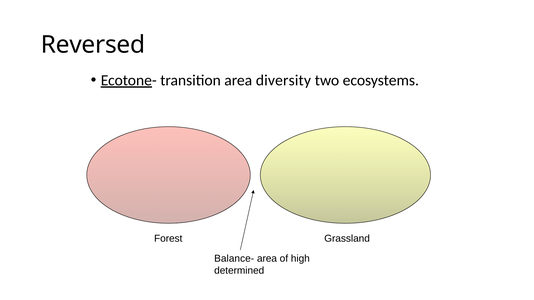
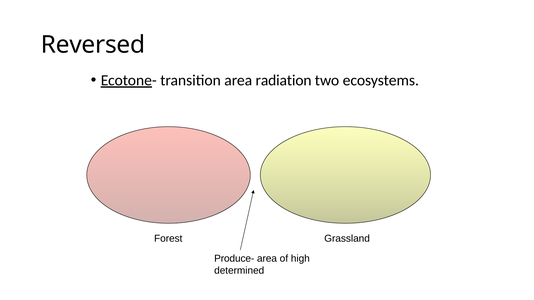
diversity: diversity -> radiation (284, 80)
Balance-: Balance- -> Produce- (234, 259)
